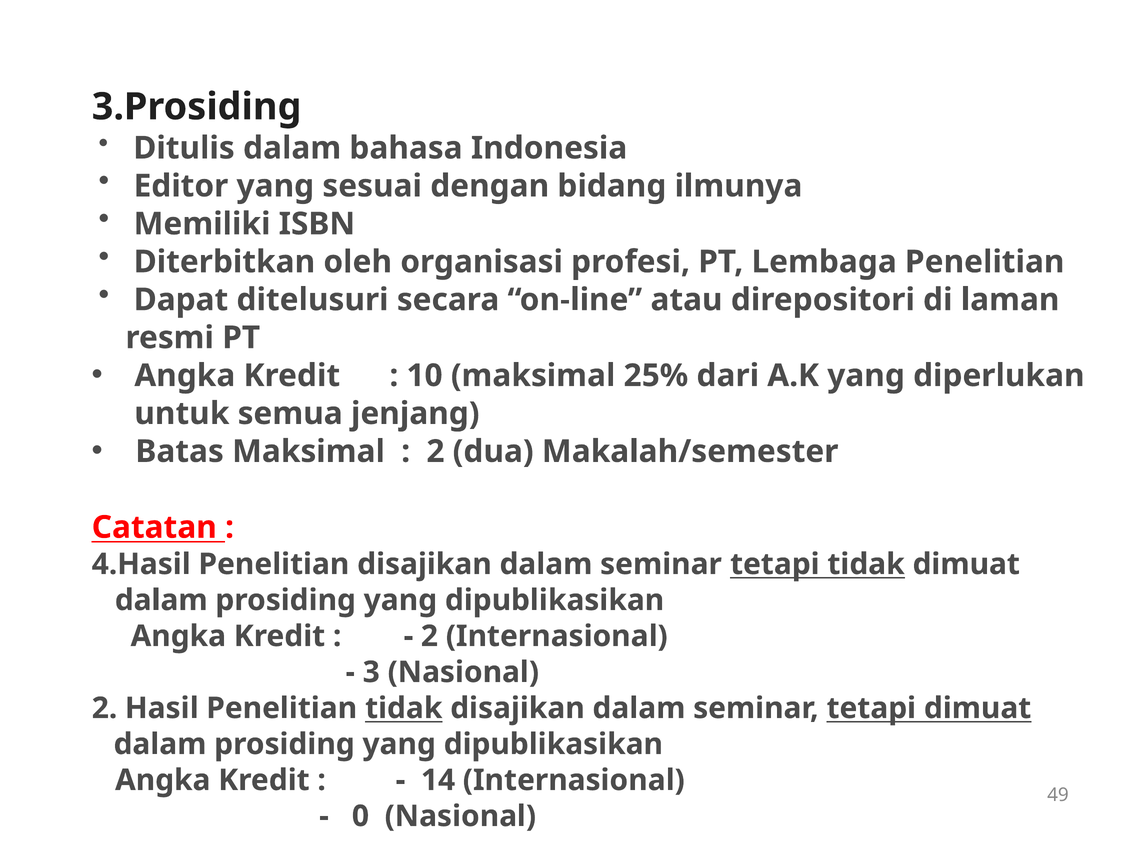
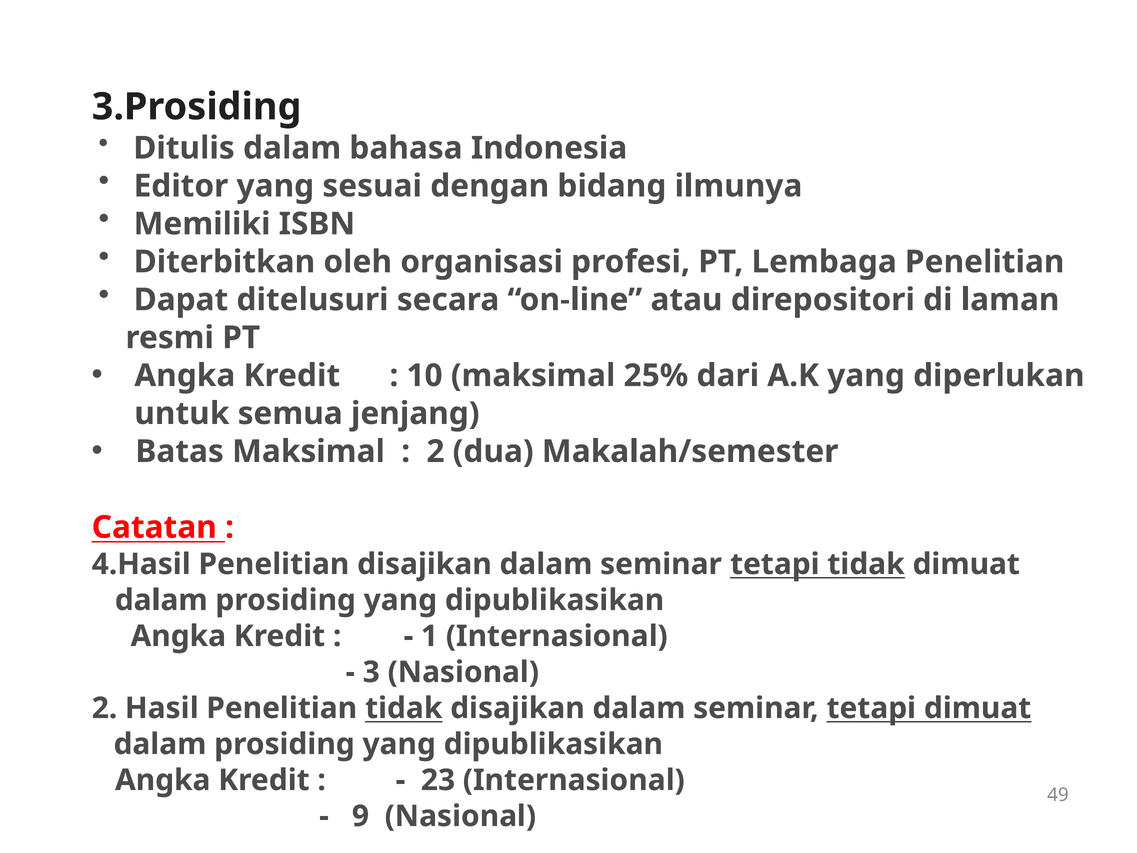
2: 2 -> 1 (429, 636)
14: 14 -> 23 (438, 780)
0: 0 -> 9 (360, 816)
